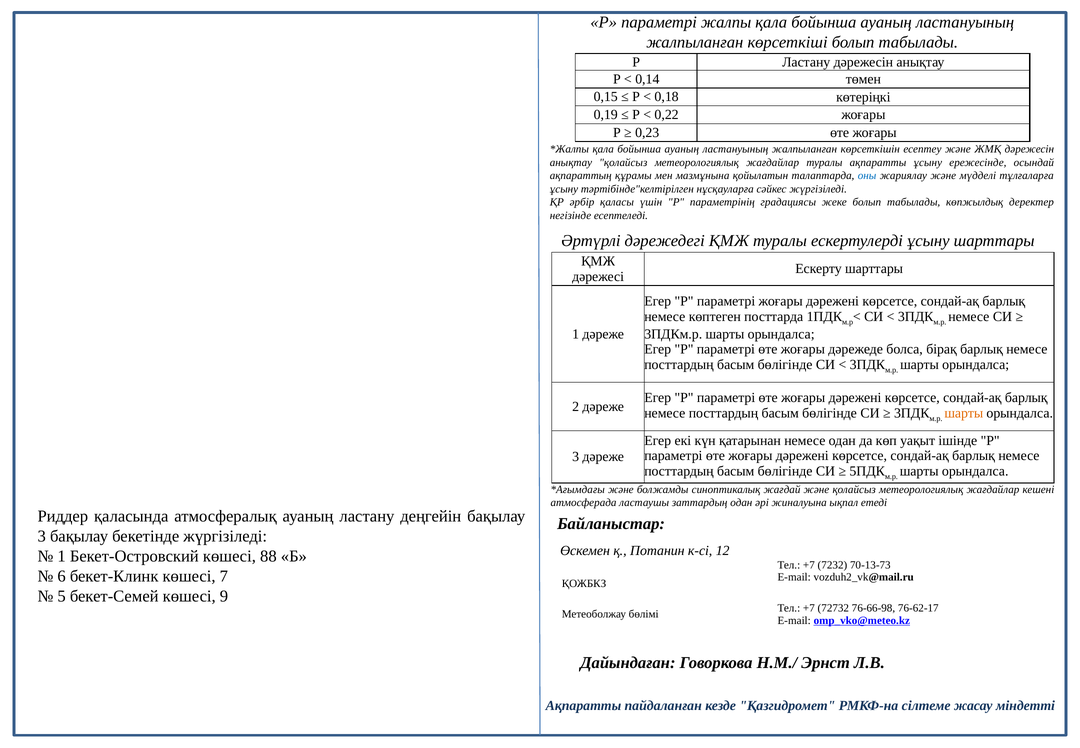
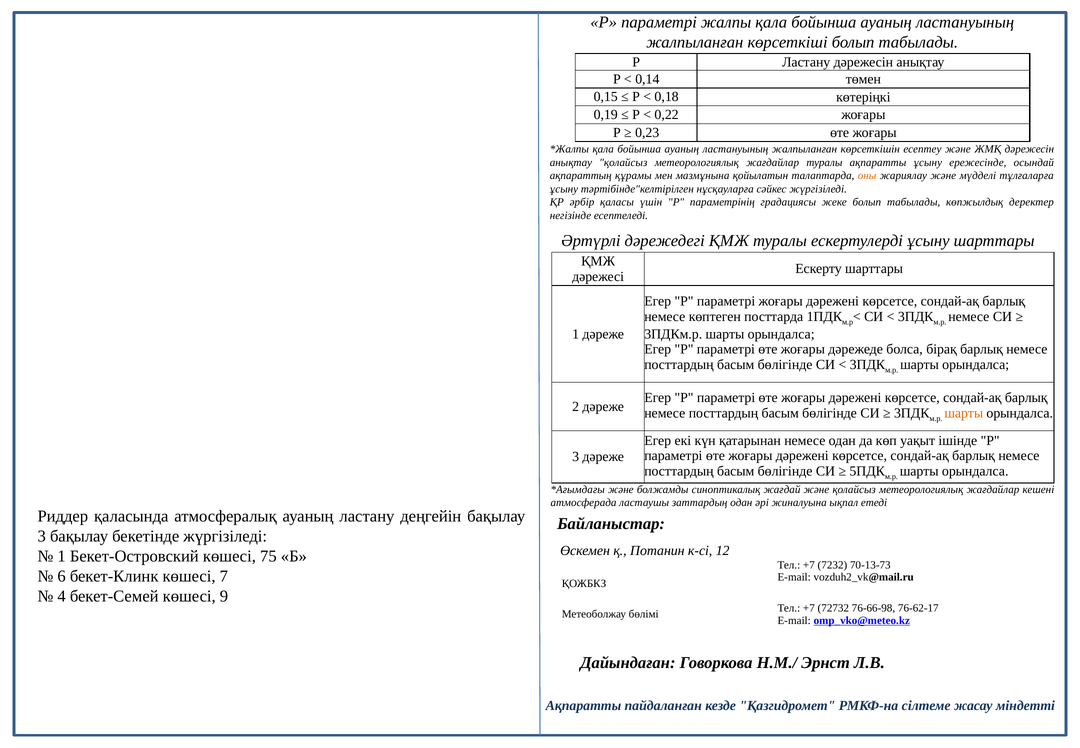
оны colour: blue -> orange (867, 176)
88: 88 -> 75 (268, 556)
5: 5 -> 4 (62, 596)
